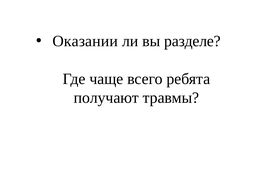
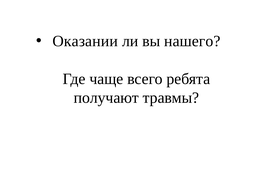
разделе: разделе -> нашего (192, 41)
